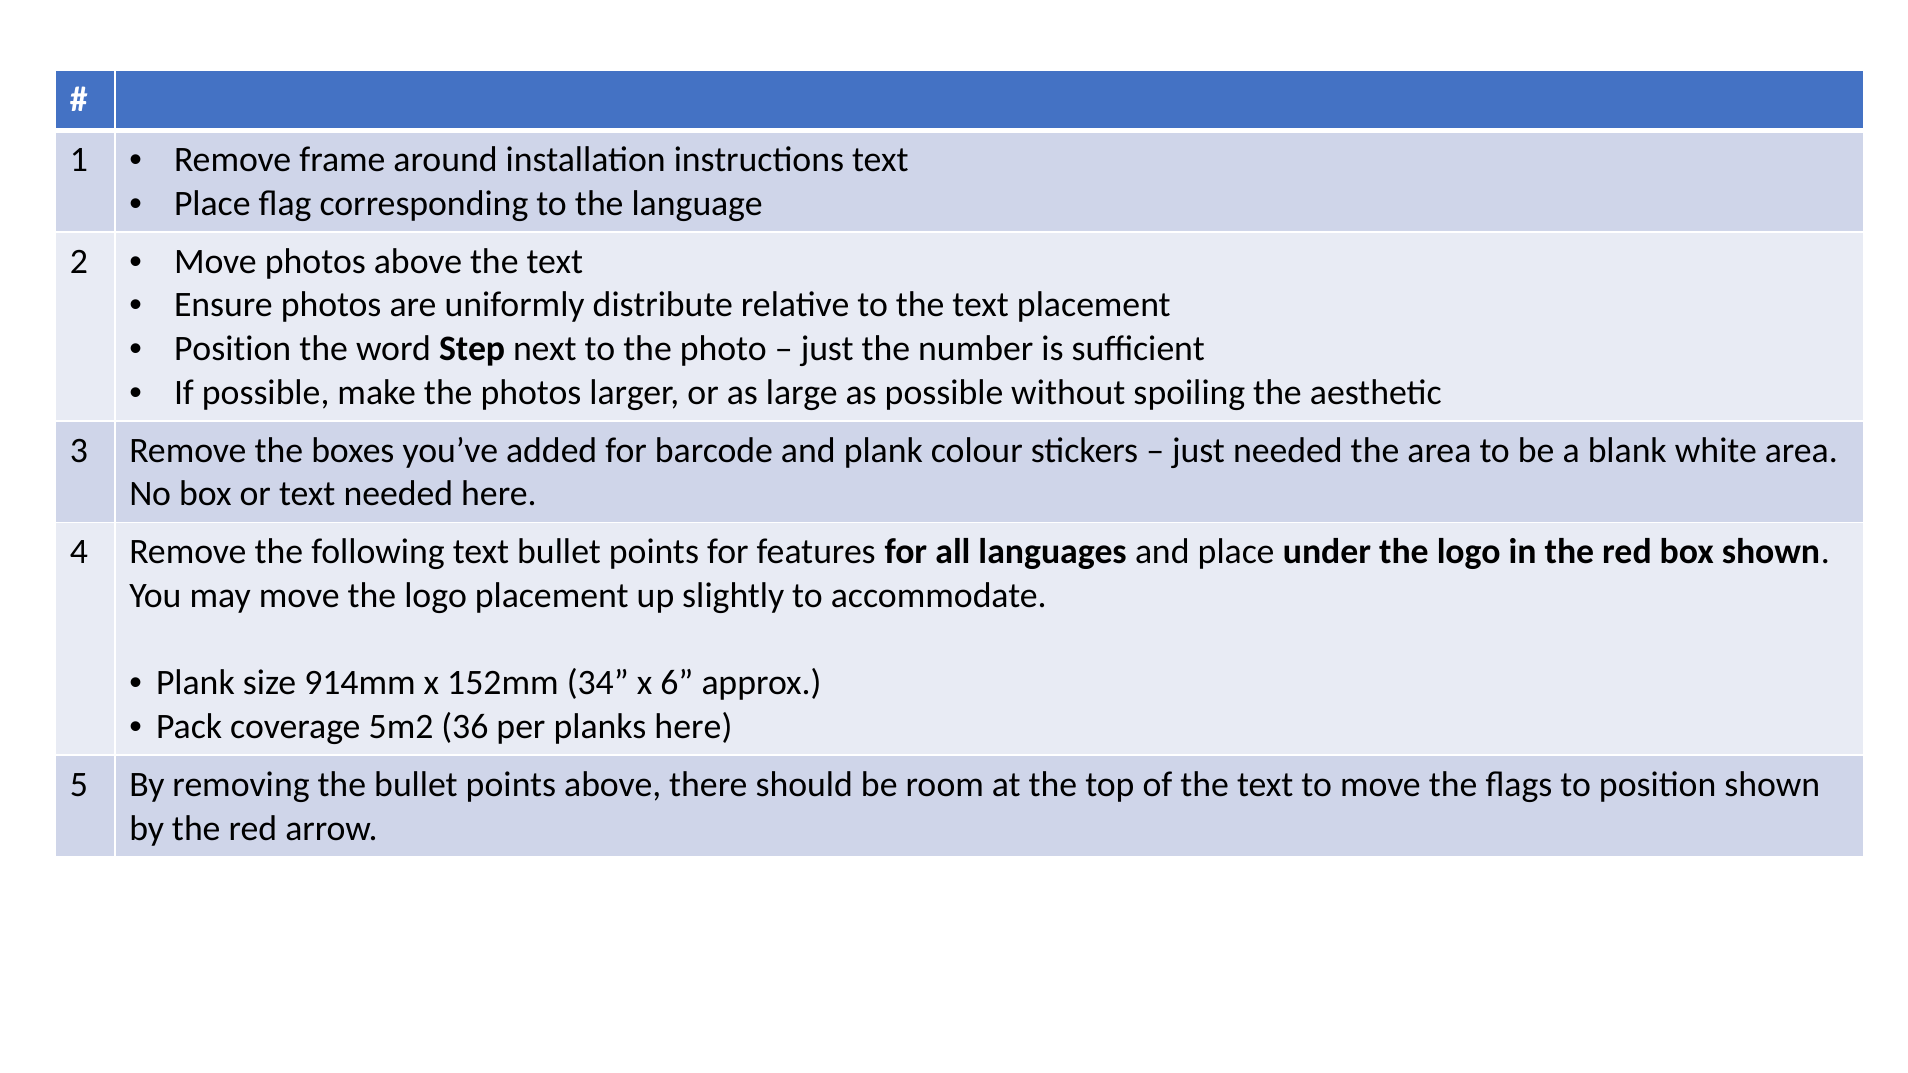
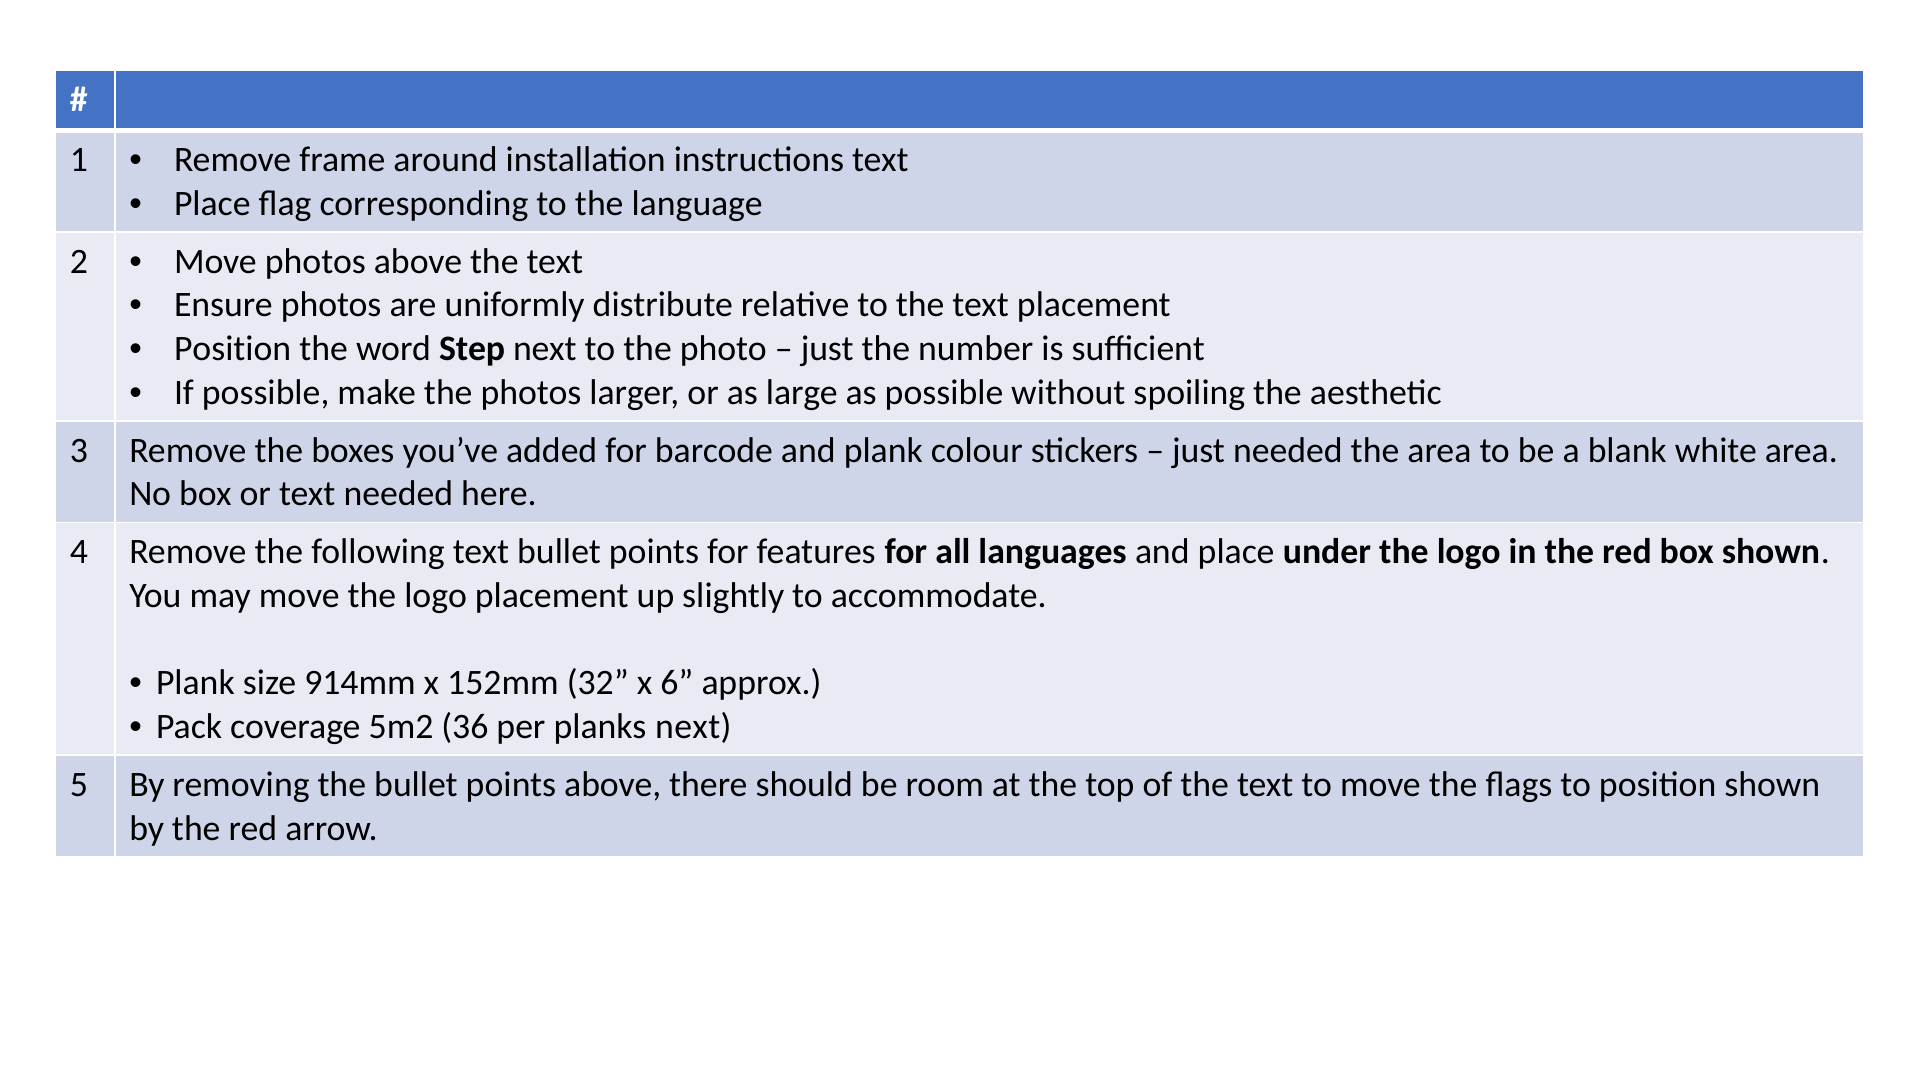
34: 34 -> 32 (598, 683)
planks here: here -> next (693, 727)
